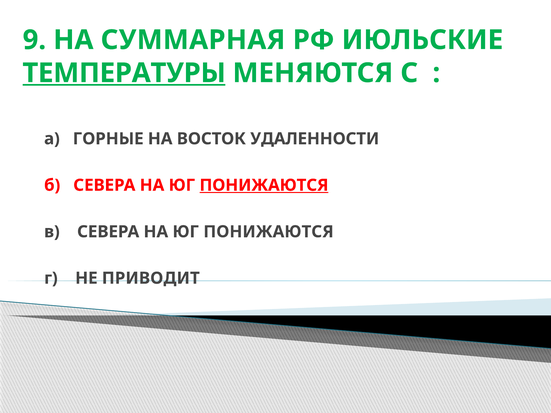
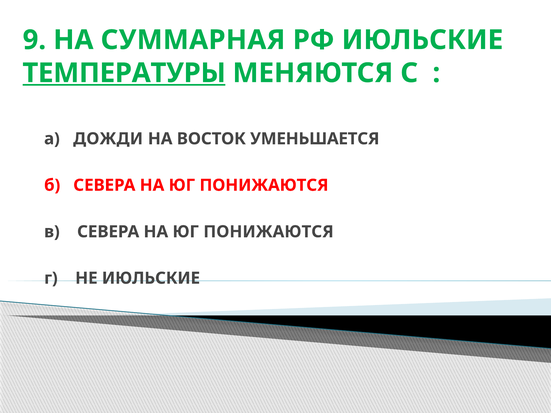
ГОРНЫЕ: ГОРНЫЕ -> ДОЖДИ (108, 139)
УДАЛЕННОСТИ: УДАЛЕННОСТИ -> УМЕНЬШАЕТСЯ (315, 139)
ПОНИЖАЮТСЯ underline: present -> none (264, 185)
НЕ ПРИВОДИТ: ПРИВОДИТ -> ИЮЛЬСКИЕ (151, 278)
